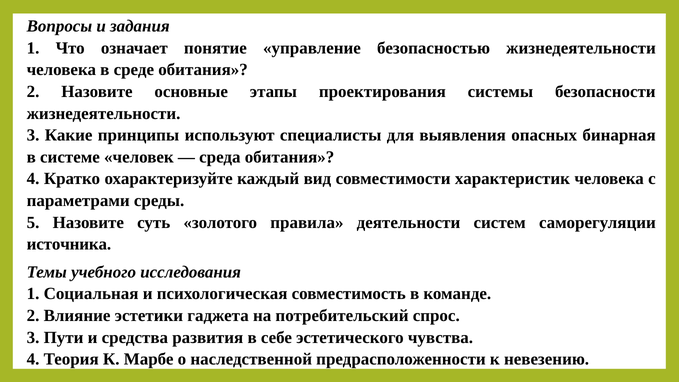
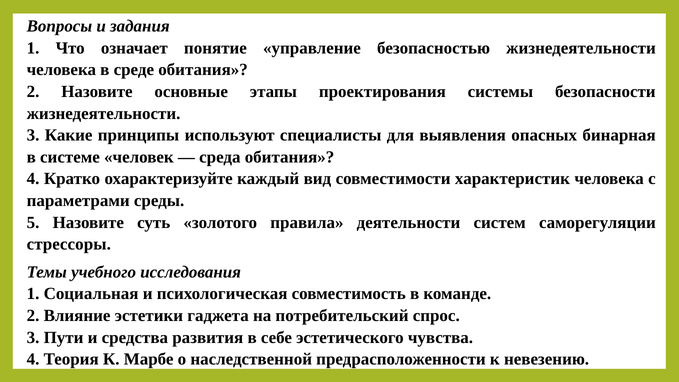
источника: источника -> стрессоры (69, 244)
